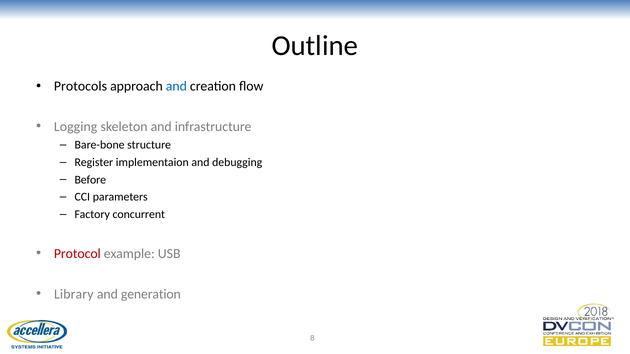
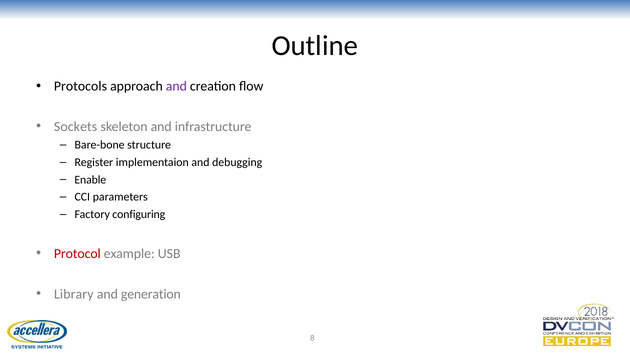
and colour: blue -> purple (176, 86)
Logging: Logging -> Sockets (76, 127)
Before: Before -> Enable (90, 180)
concurrent: concurrent -> configuring (139, 214)
